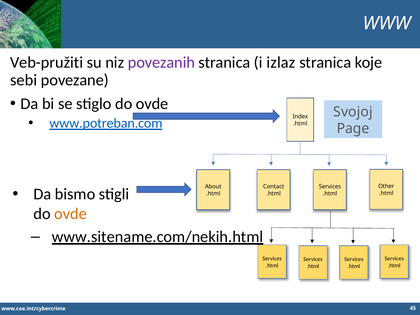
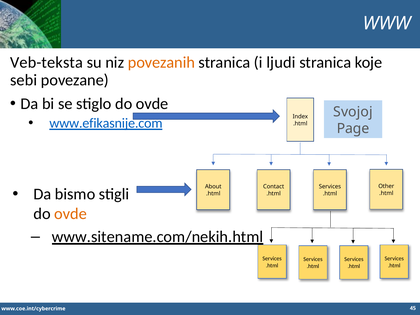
Veb-pružiti: Veb-pružiti -> Veb-teksta (47, 63)
povezanih colour: purple -> orange (161, 63)
izlaz: izlaz -> ljudi (281, 63)
www.potreban.com: www.potreban.com -> www.efikasnije.com (106, 123)
